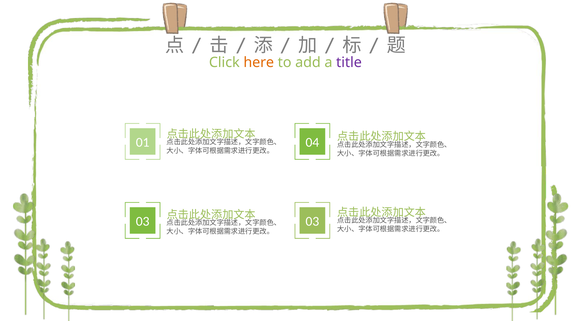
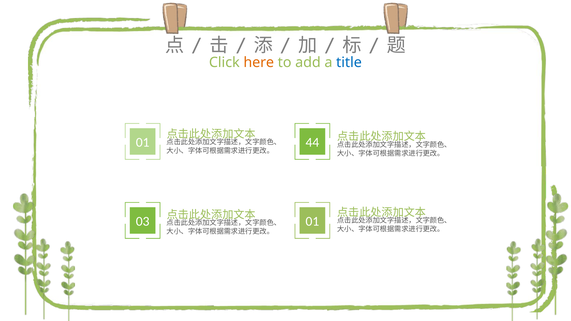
title colour: purple -> blue (349, 62)
04: 04 -> 44 (312, 142)
03 03: 03 -> 01 (312, 222)
